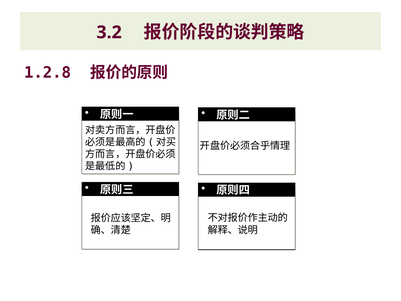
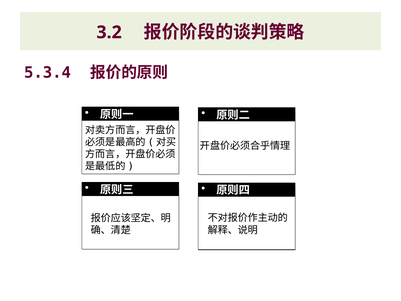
1.2.8: 1.2.8 -> 5.3.4 (47, 73)
